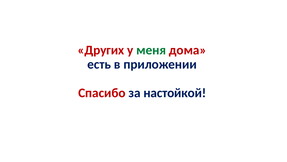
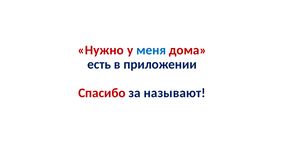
Других: Других -> Нужно (101, 50)
меня colour: green -> blue (151, 50)
настойкой: настойкой -> называют (175, 93)
